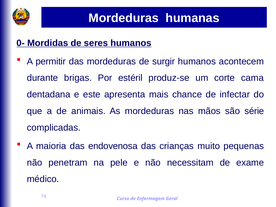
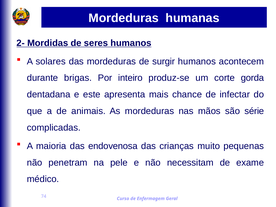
0-: 0- -> 2- (21, 43)
permitir: permitir -> solares (51, 61)
estéril: estéril -> inteiro (130, 78)
cama: cama -> gorda (253, 78)
